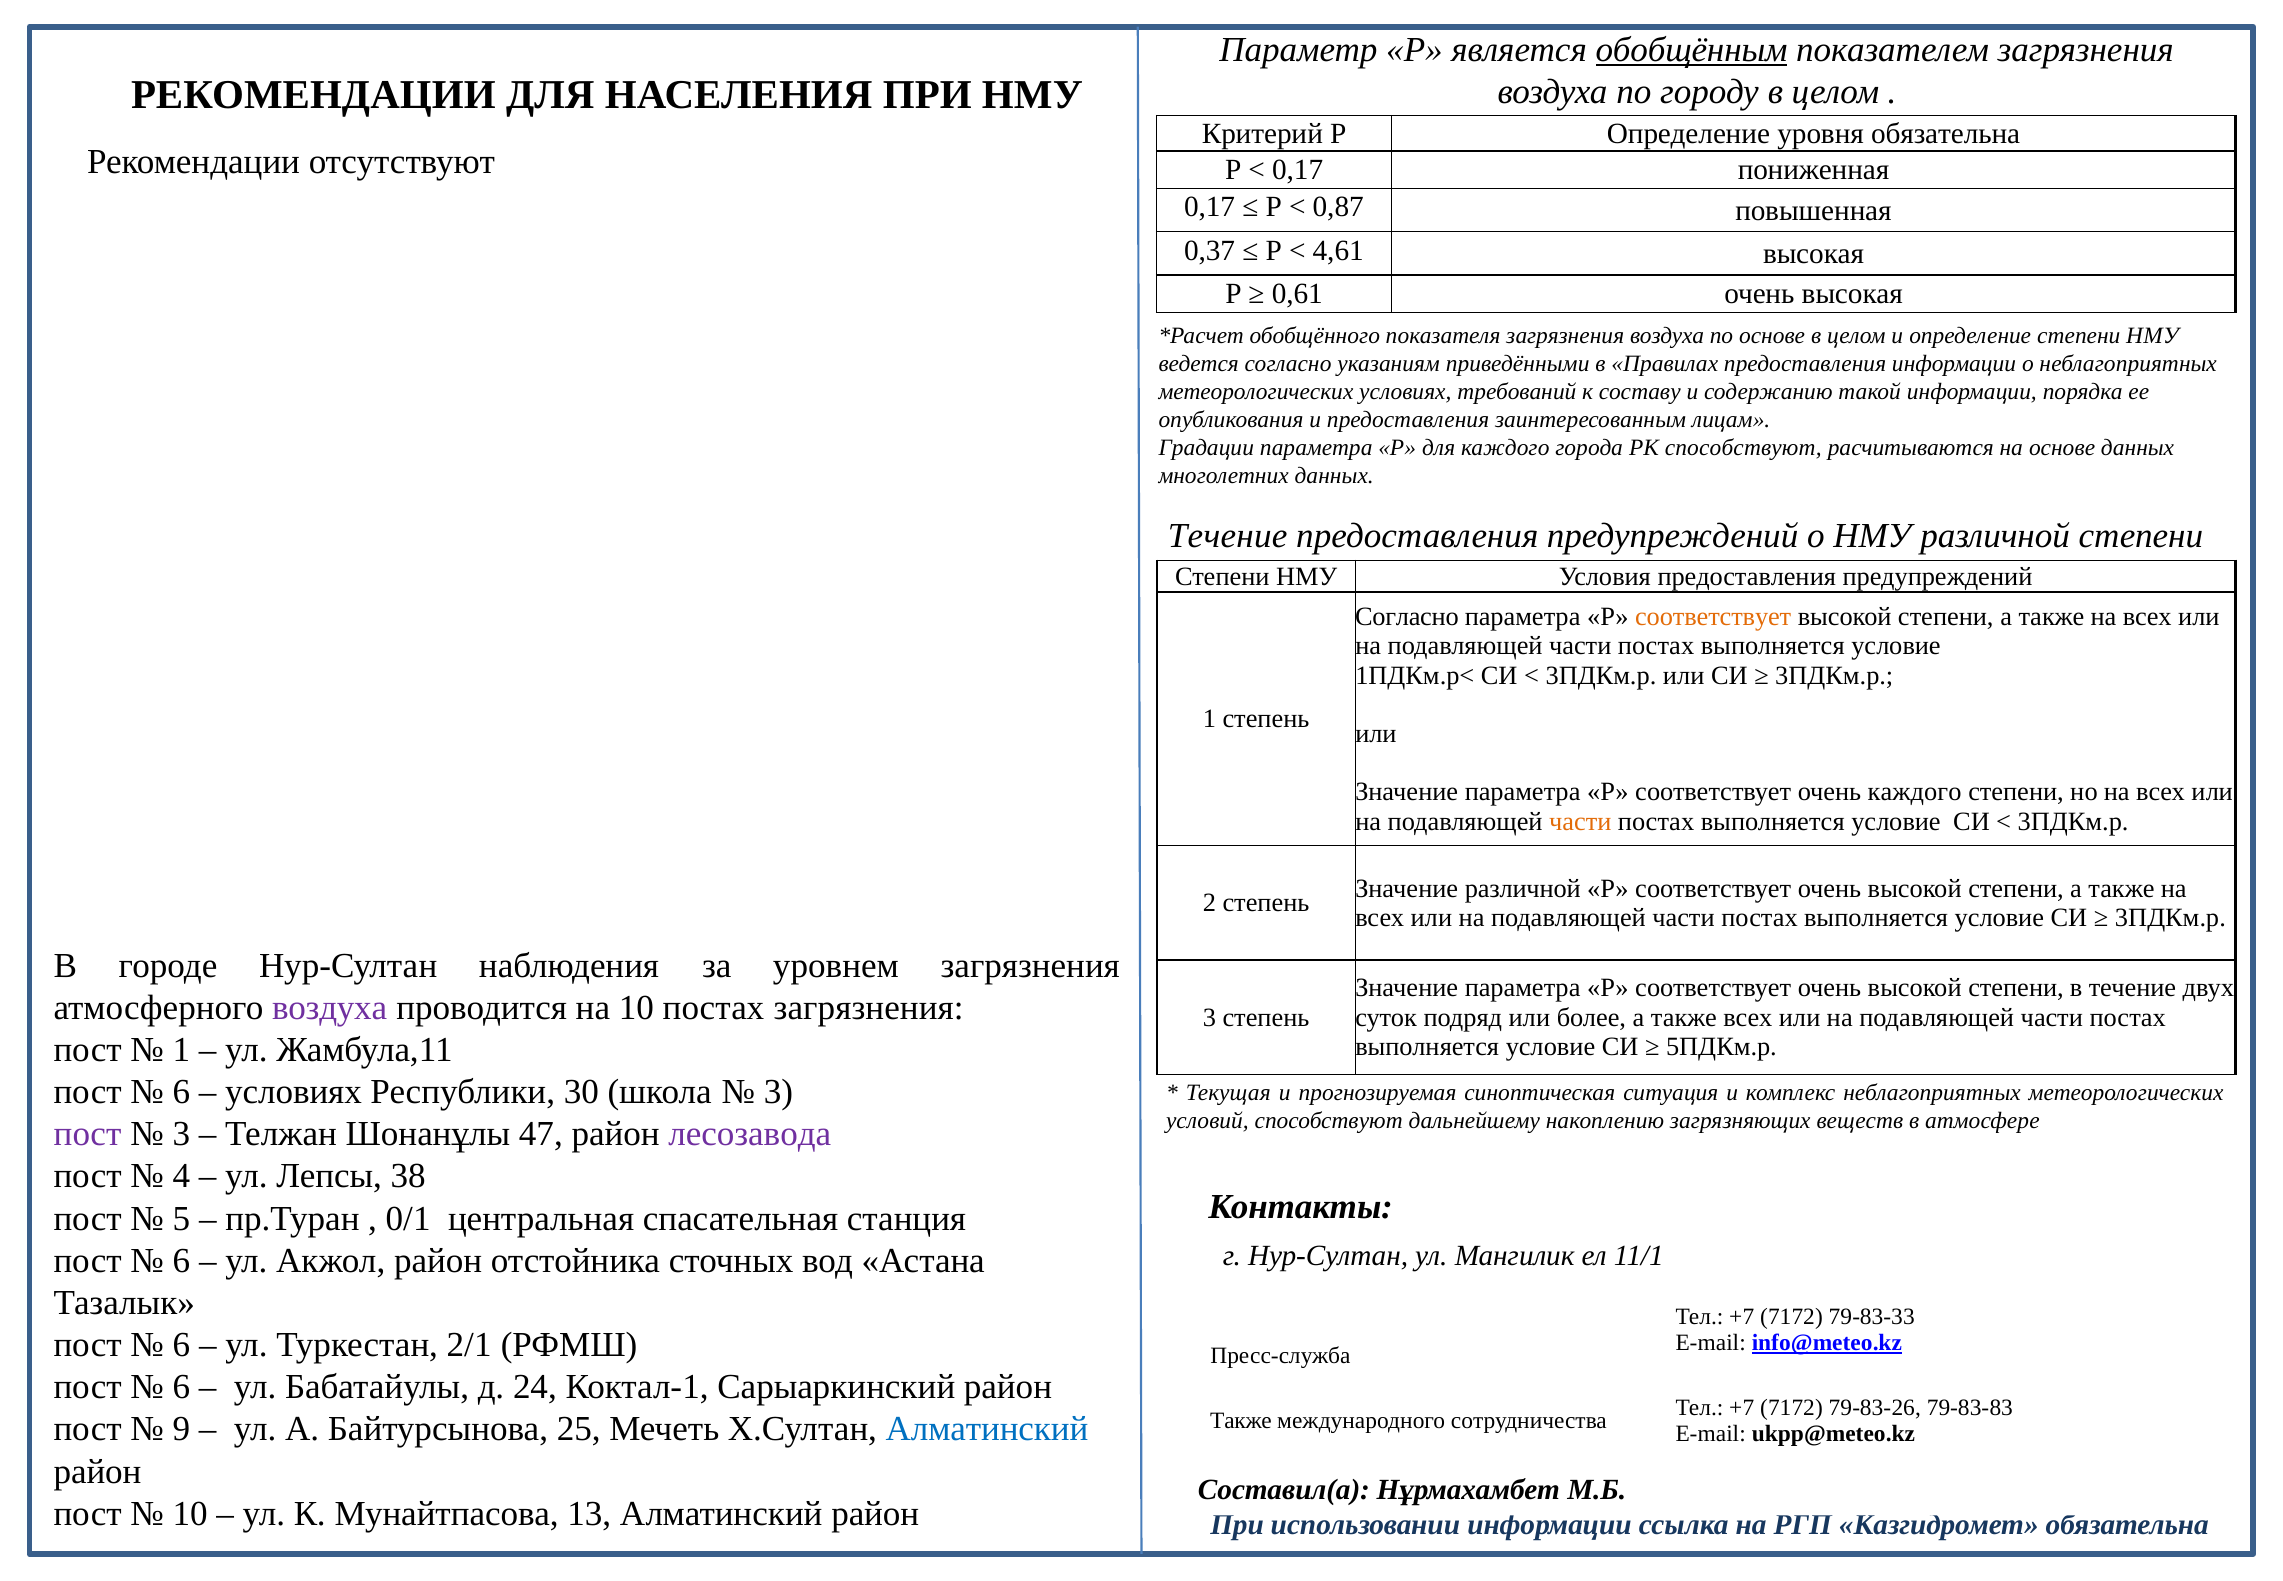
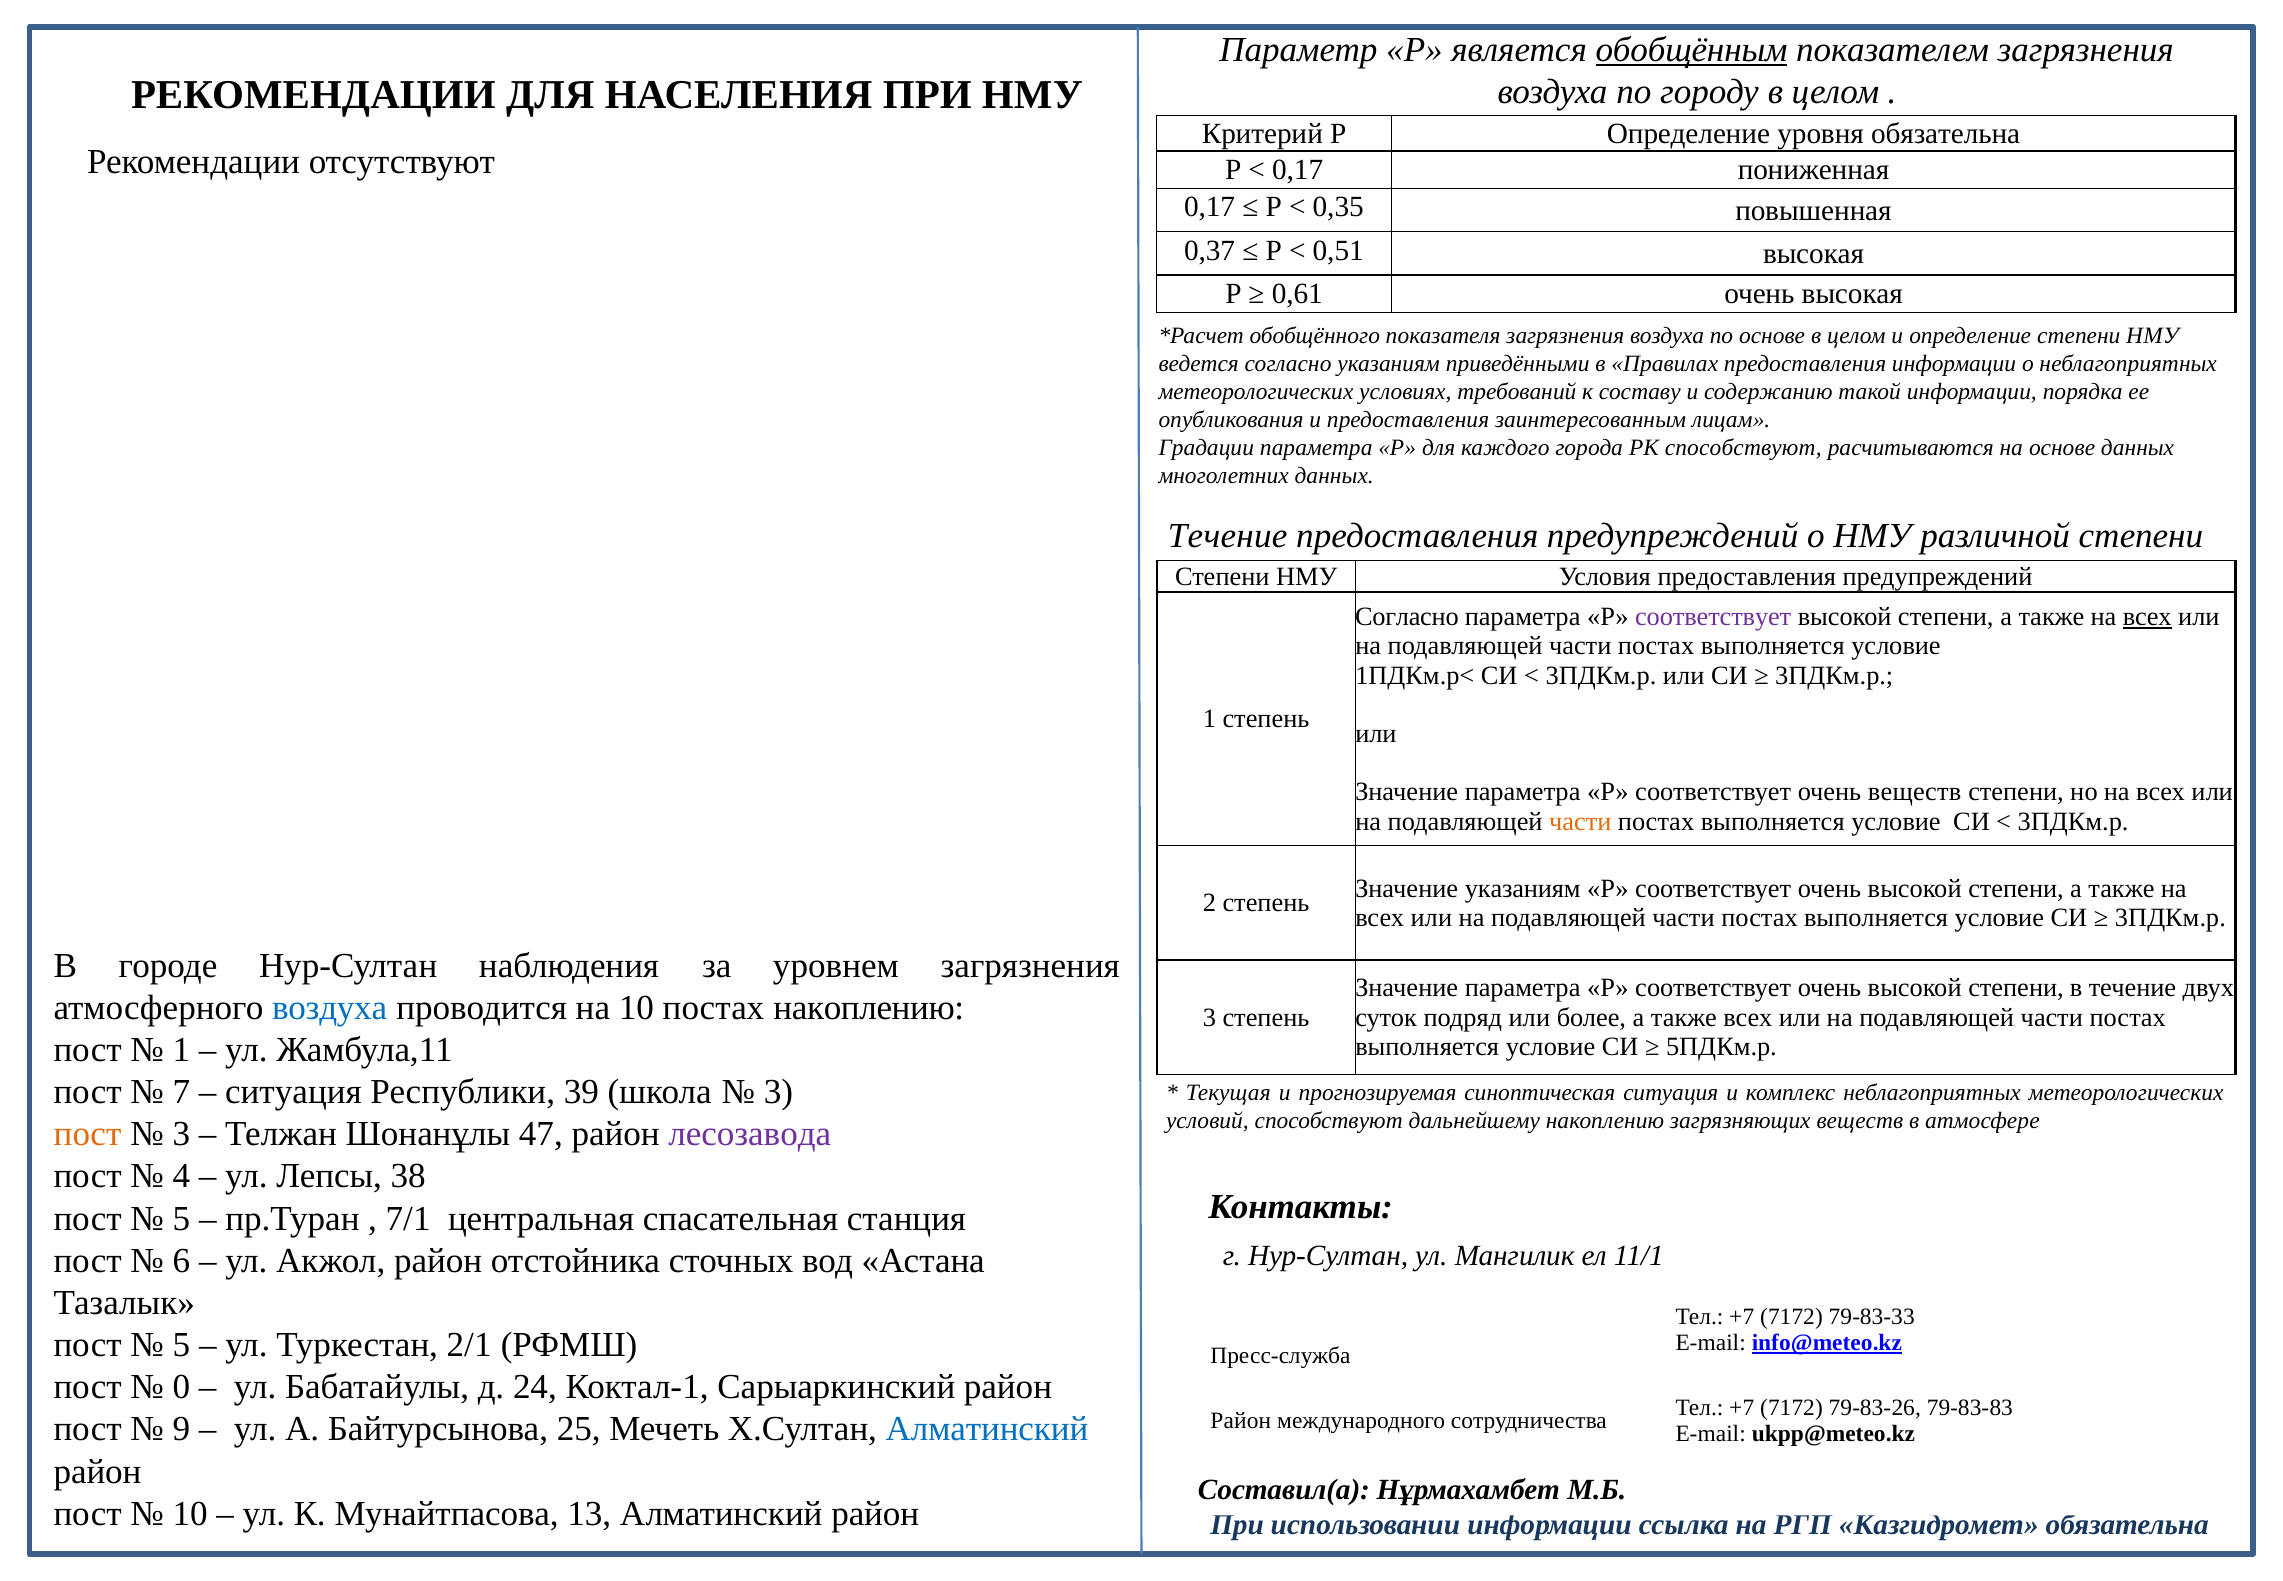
0,87: 0,87 -> 0,35 (1338, 207)
4,61: 4,61 -> 0,51 (1338, 250)
соответствует colour: orange -> purple (1713, 617)
всех underline: none -> present (2147, 617)
очень каждого: каждого -> веществ (1915, 792)
Значение различной: различной -> указаниям (1523, 888)
воздуха colour: purple -> blue (330, 1007)
постах загрязнения: загрязнения -> накоплению (869, 1007)
6: 6 -> 7 (181, 1092)
условиях: условиях -> ситуация (293, 1092)
30: 30 -> 39 (581, 1092)
пост colour: purple -> orange (88, 1134)
0/1: 0/1 -> 7/1 (408, 1218)
6: 6 -> 5 (182, 1345)
6: 6 -> 0 (181, 1387)
Также: Также -> Район (1241, 1421)
